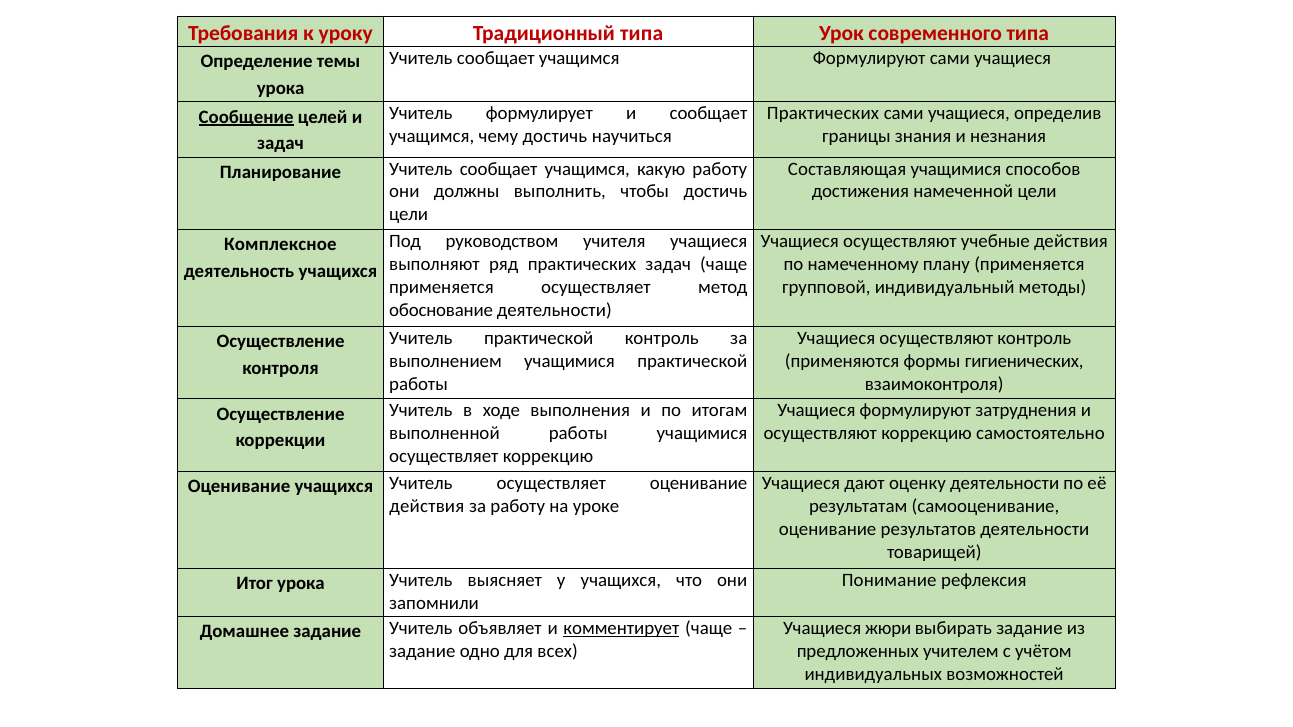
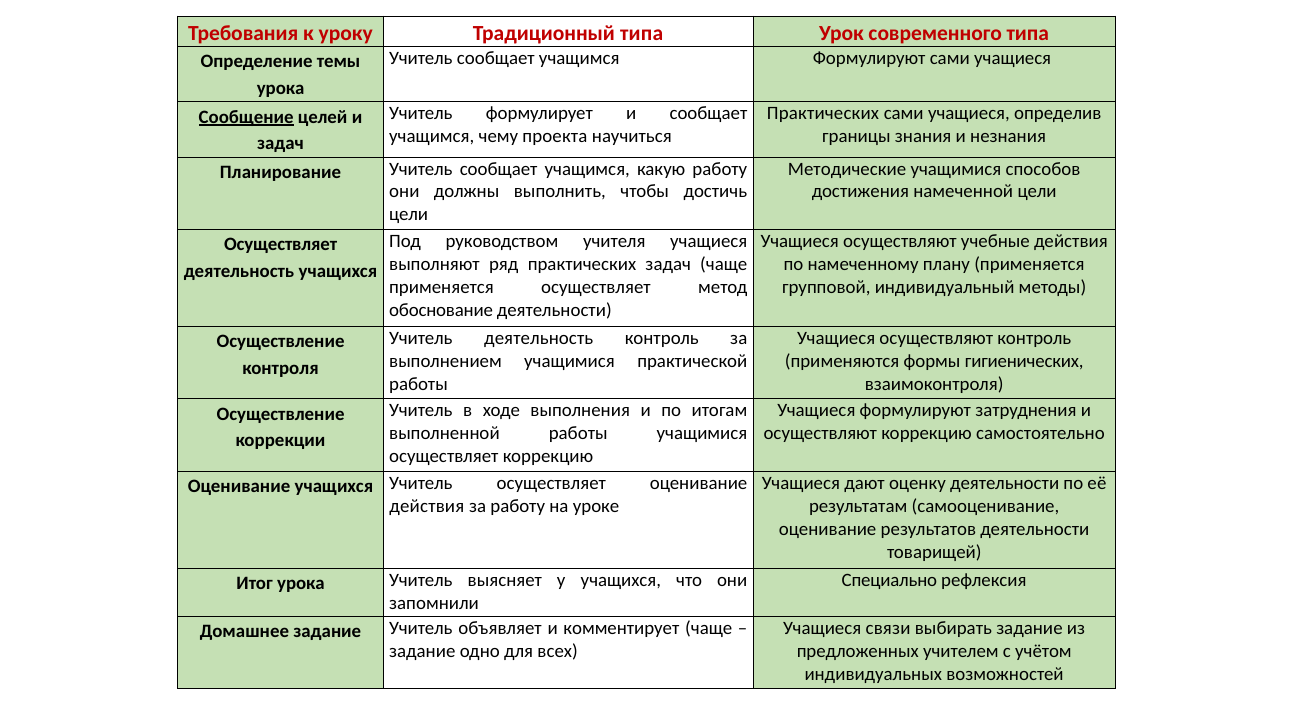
чему достичь: достичь -> проекта (555, 136)
Составляющая: Составляющая -> Методические (847, 169)
Комплексное: Комплексное -> Осуществляет (281, 245)
Учитель практической: практической -> деятельность (539, 338)
Понимание: Понимание -> Специально (889, 580)
жюри: жюри -> связи (888, 628)
комментирует underline: present -> none (621, 628)
